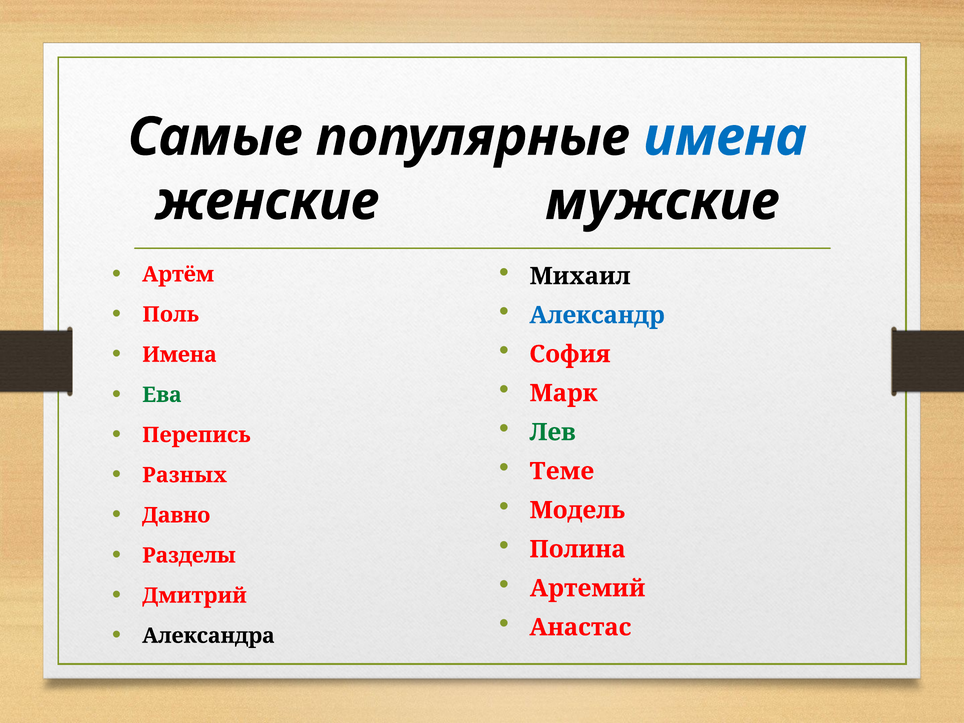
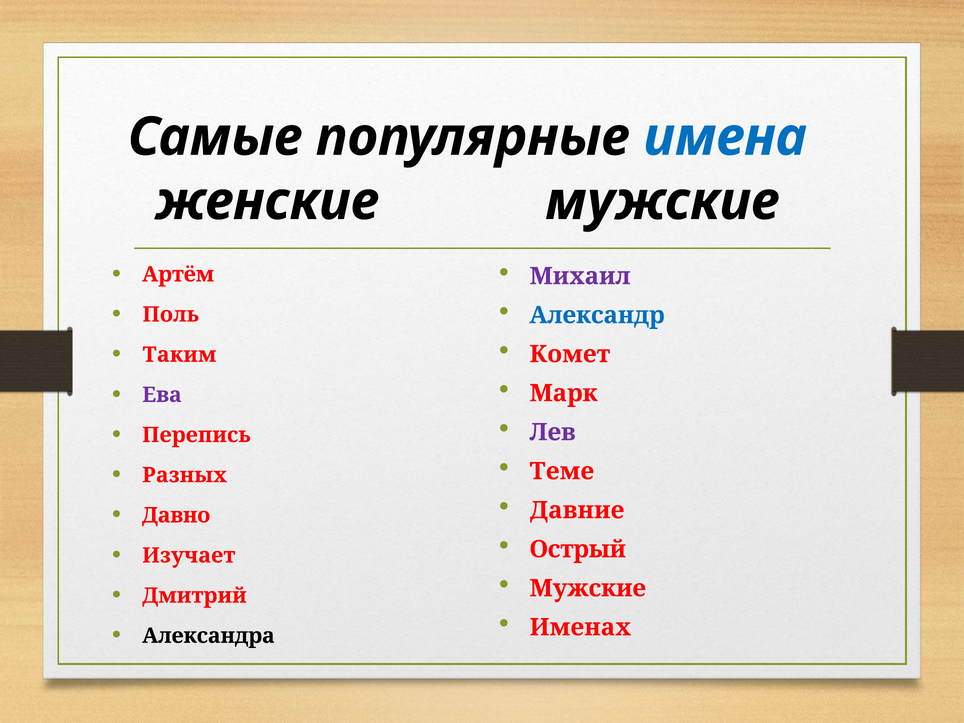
Михаил colour: black -> purple (580, 276)
София: София -> Комет (570, 354)
Имена: Имена -> Таким (179, 355)
Ева colour: green -> purple (162, 395)
Лев colour: green -> purple (553, 432)
Модель: Модель -> Давние (577, 510)
Полина: Полина -> Острый (578, 549)
Разделы: Разделы -> Изучает (189, 555)
Артемий: Артемий -> Мужские (588, 588)
Анастас: Анастас -> Именах (580, 627)
